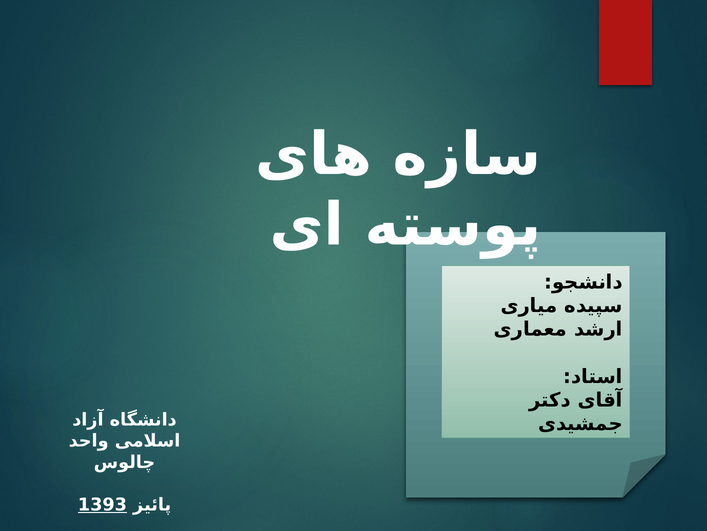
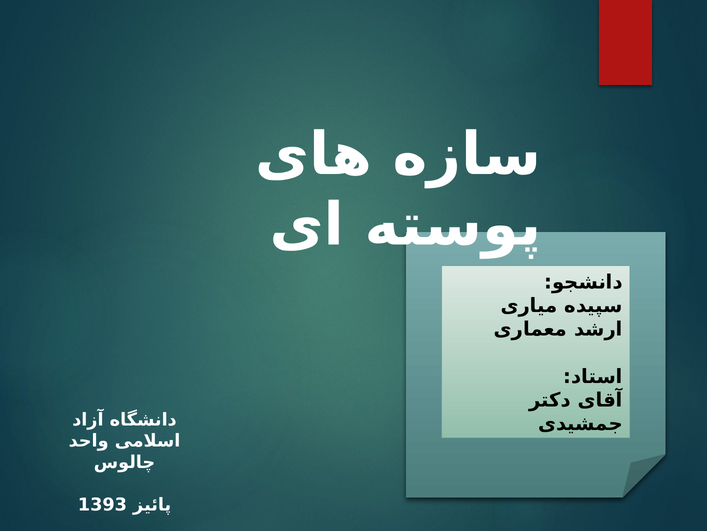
1393 underline: present -> none (102, 504)
